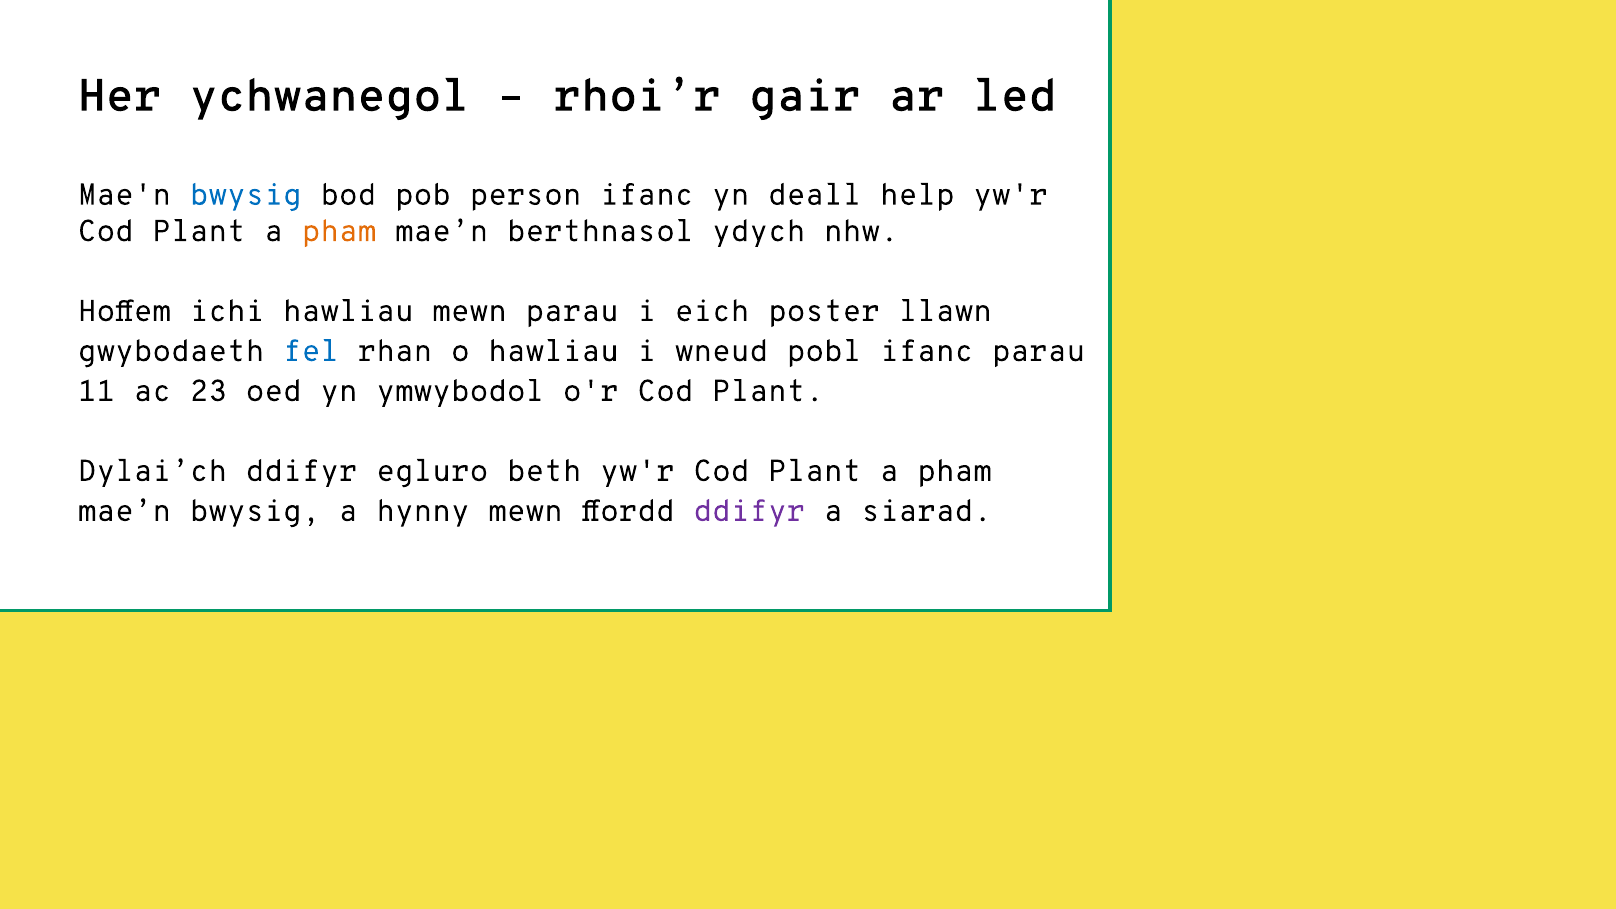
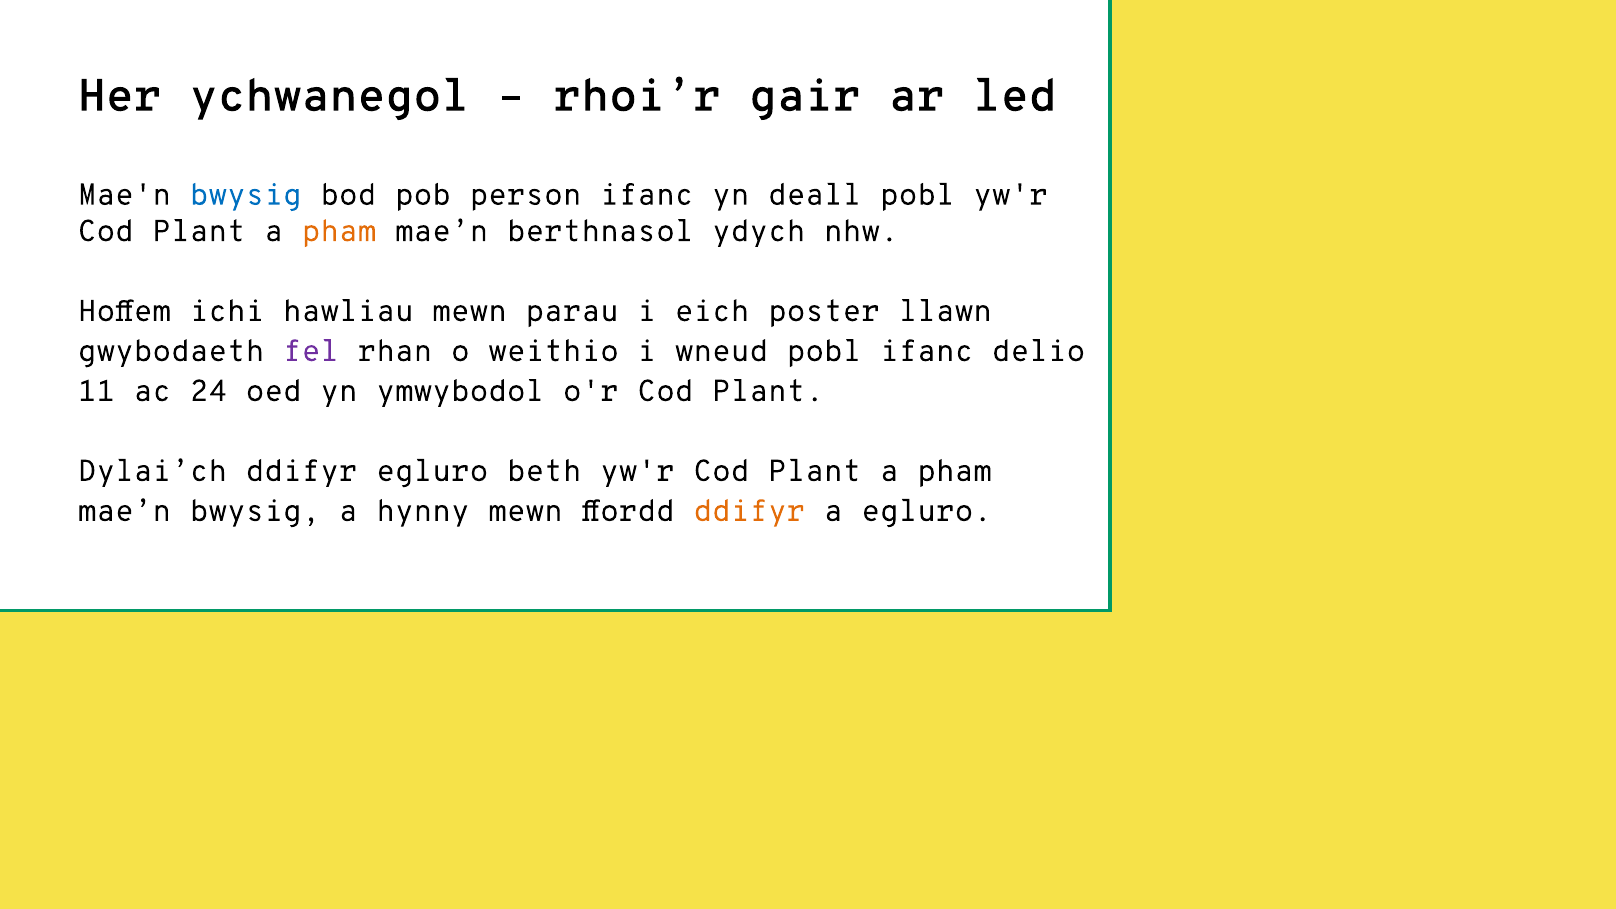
deall help: help -> pobl (917, 195)
fel colour: blue -> purple (311, 351)
o hawliau: hawliau -> weithio (554, 351)
ifanc parau: parau -> delio (1039, 351)
23: 23 -> 24 (208, 391)
ddifyr colour: purple -> orange (749, 511)
a siarad: siarad -> egluro (927, 511)
